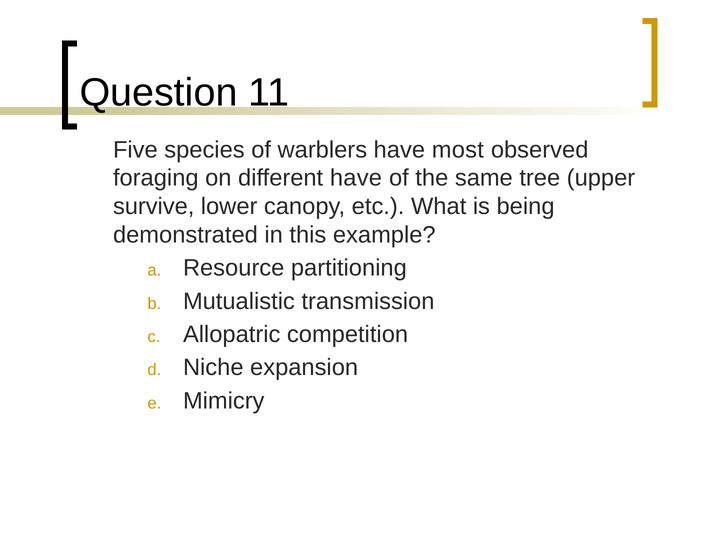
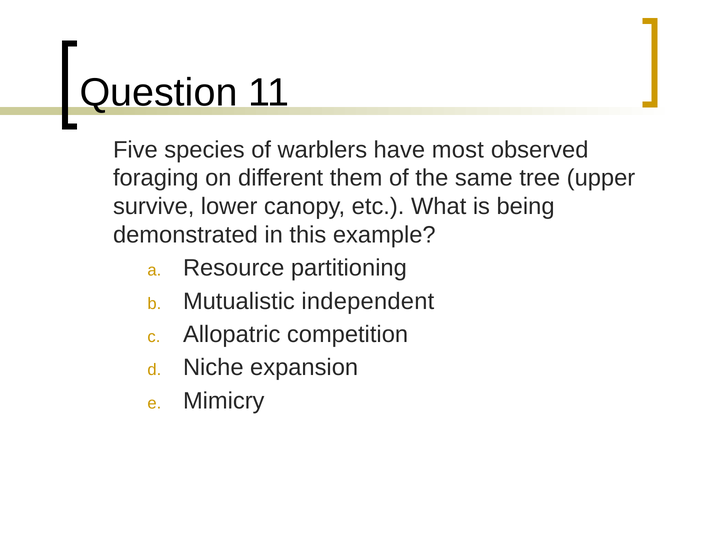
different have: have -> them (356, 178)
transmission: transmission -> independent (368, 301)
